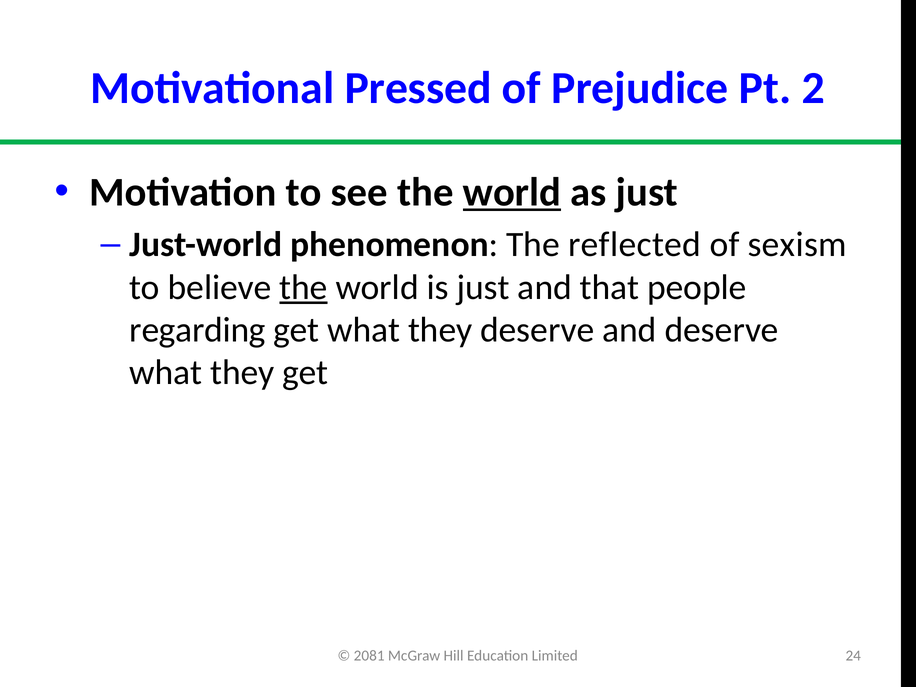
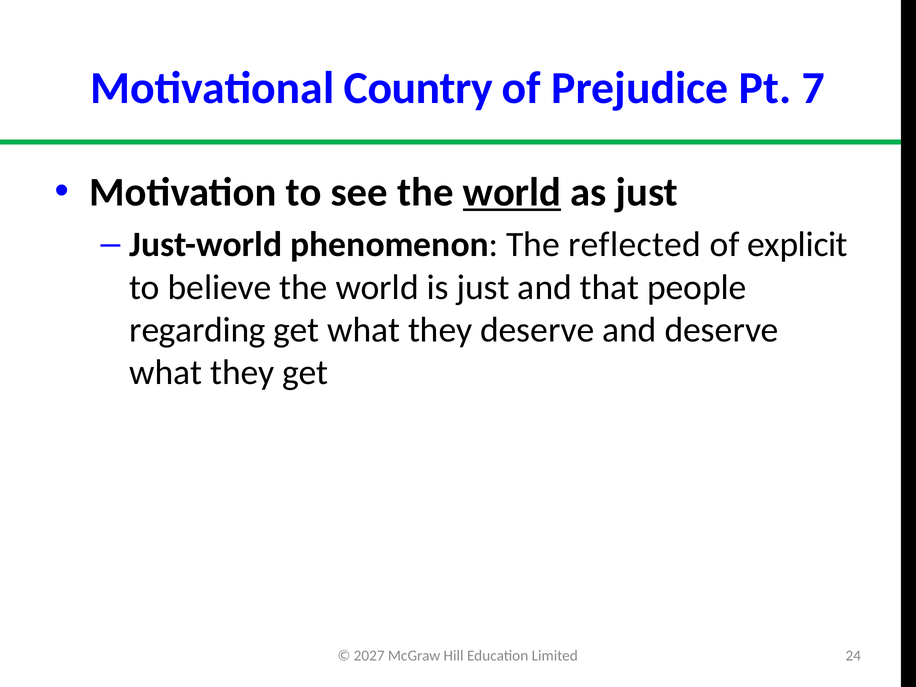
Pressed: Pressed -> Country (418, 88)
2: 2 -> 7 (813, 88)
sexism: sexism -> explicit (798, 245)
the underline: present -> none (303, 287)
2081: 2081 -> 2027 (369, 656)
